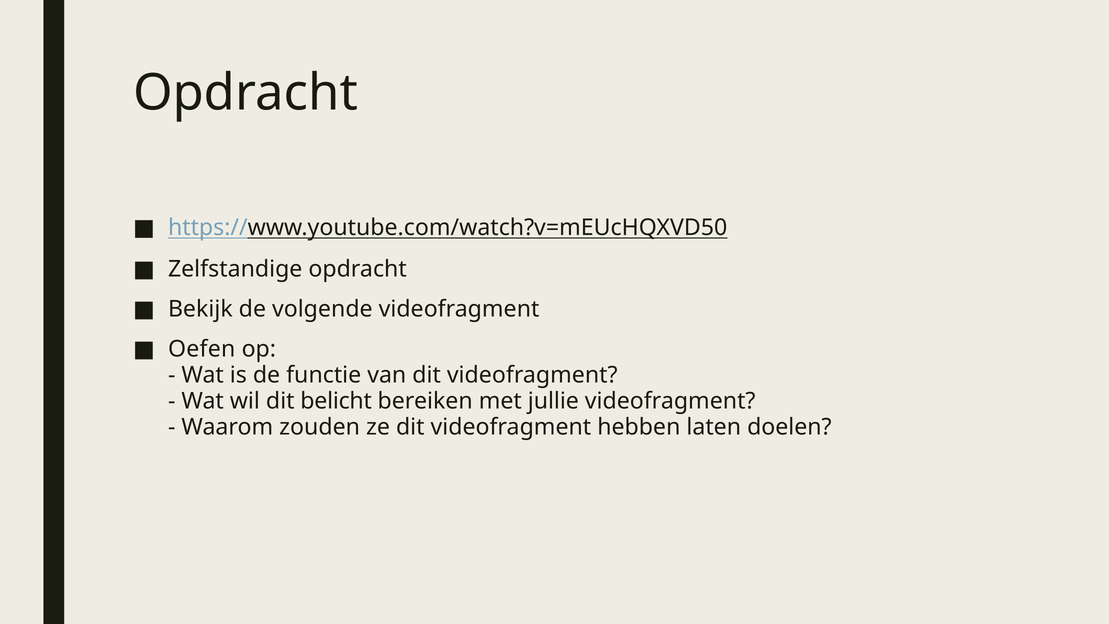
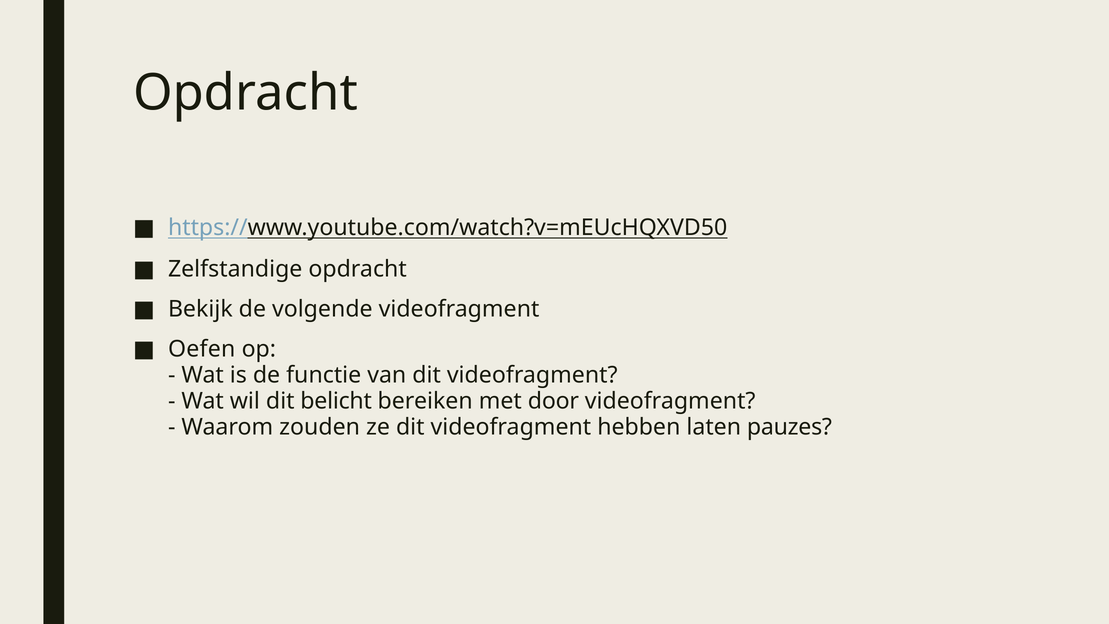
jullie: jullie -> door (553, 401)
doelen: doelen -> pauzes (789, 427)
